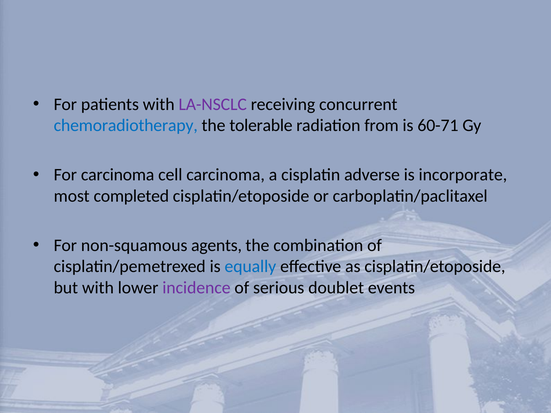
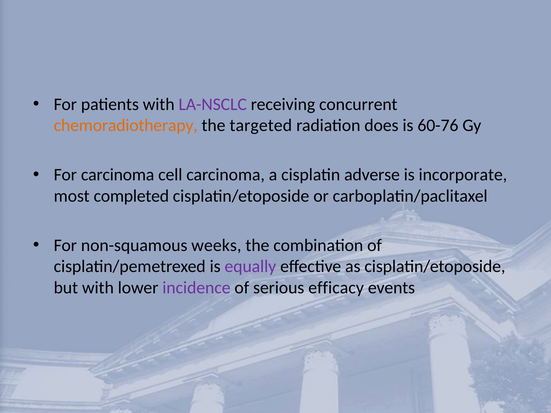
chemoradiotherapy colour: blue -> orange (126, 126)
tolerable: tolerable -> targeted (261, 126)
from: from -> does (381, 126)
60-71: 60-71 -> 60-76 (438, 126)
agents: agents -> weeks (216, 246)
equally colour: blue -> purple (250, 267)
doublet: doublet -> efficacy (336, 288)
